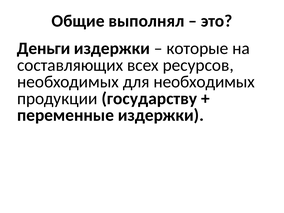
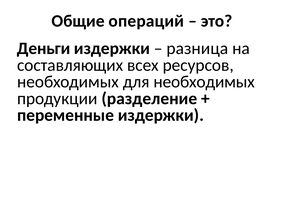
выполнял: выполнял -> операций (146, 21)
которые: которые -> разница (197, 48)
государству: государству -> разделение (149, 98)
